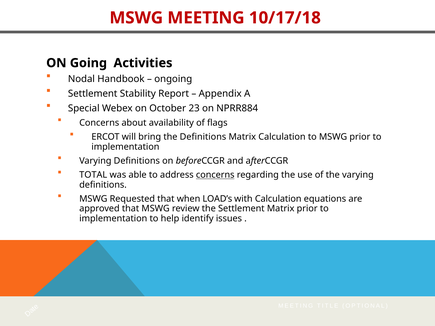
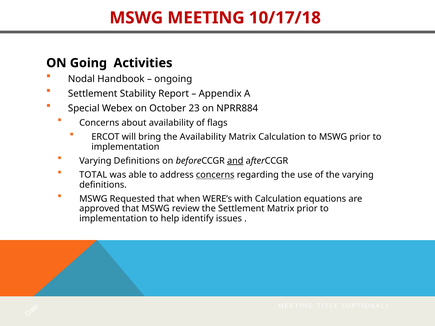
the Definitions: Definitions -> Availability (203, 137)
and underline: none -> present (235, 161)
LOAD’s: LOAD’s -> WERE’s (217, 199)
